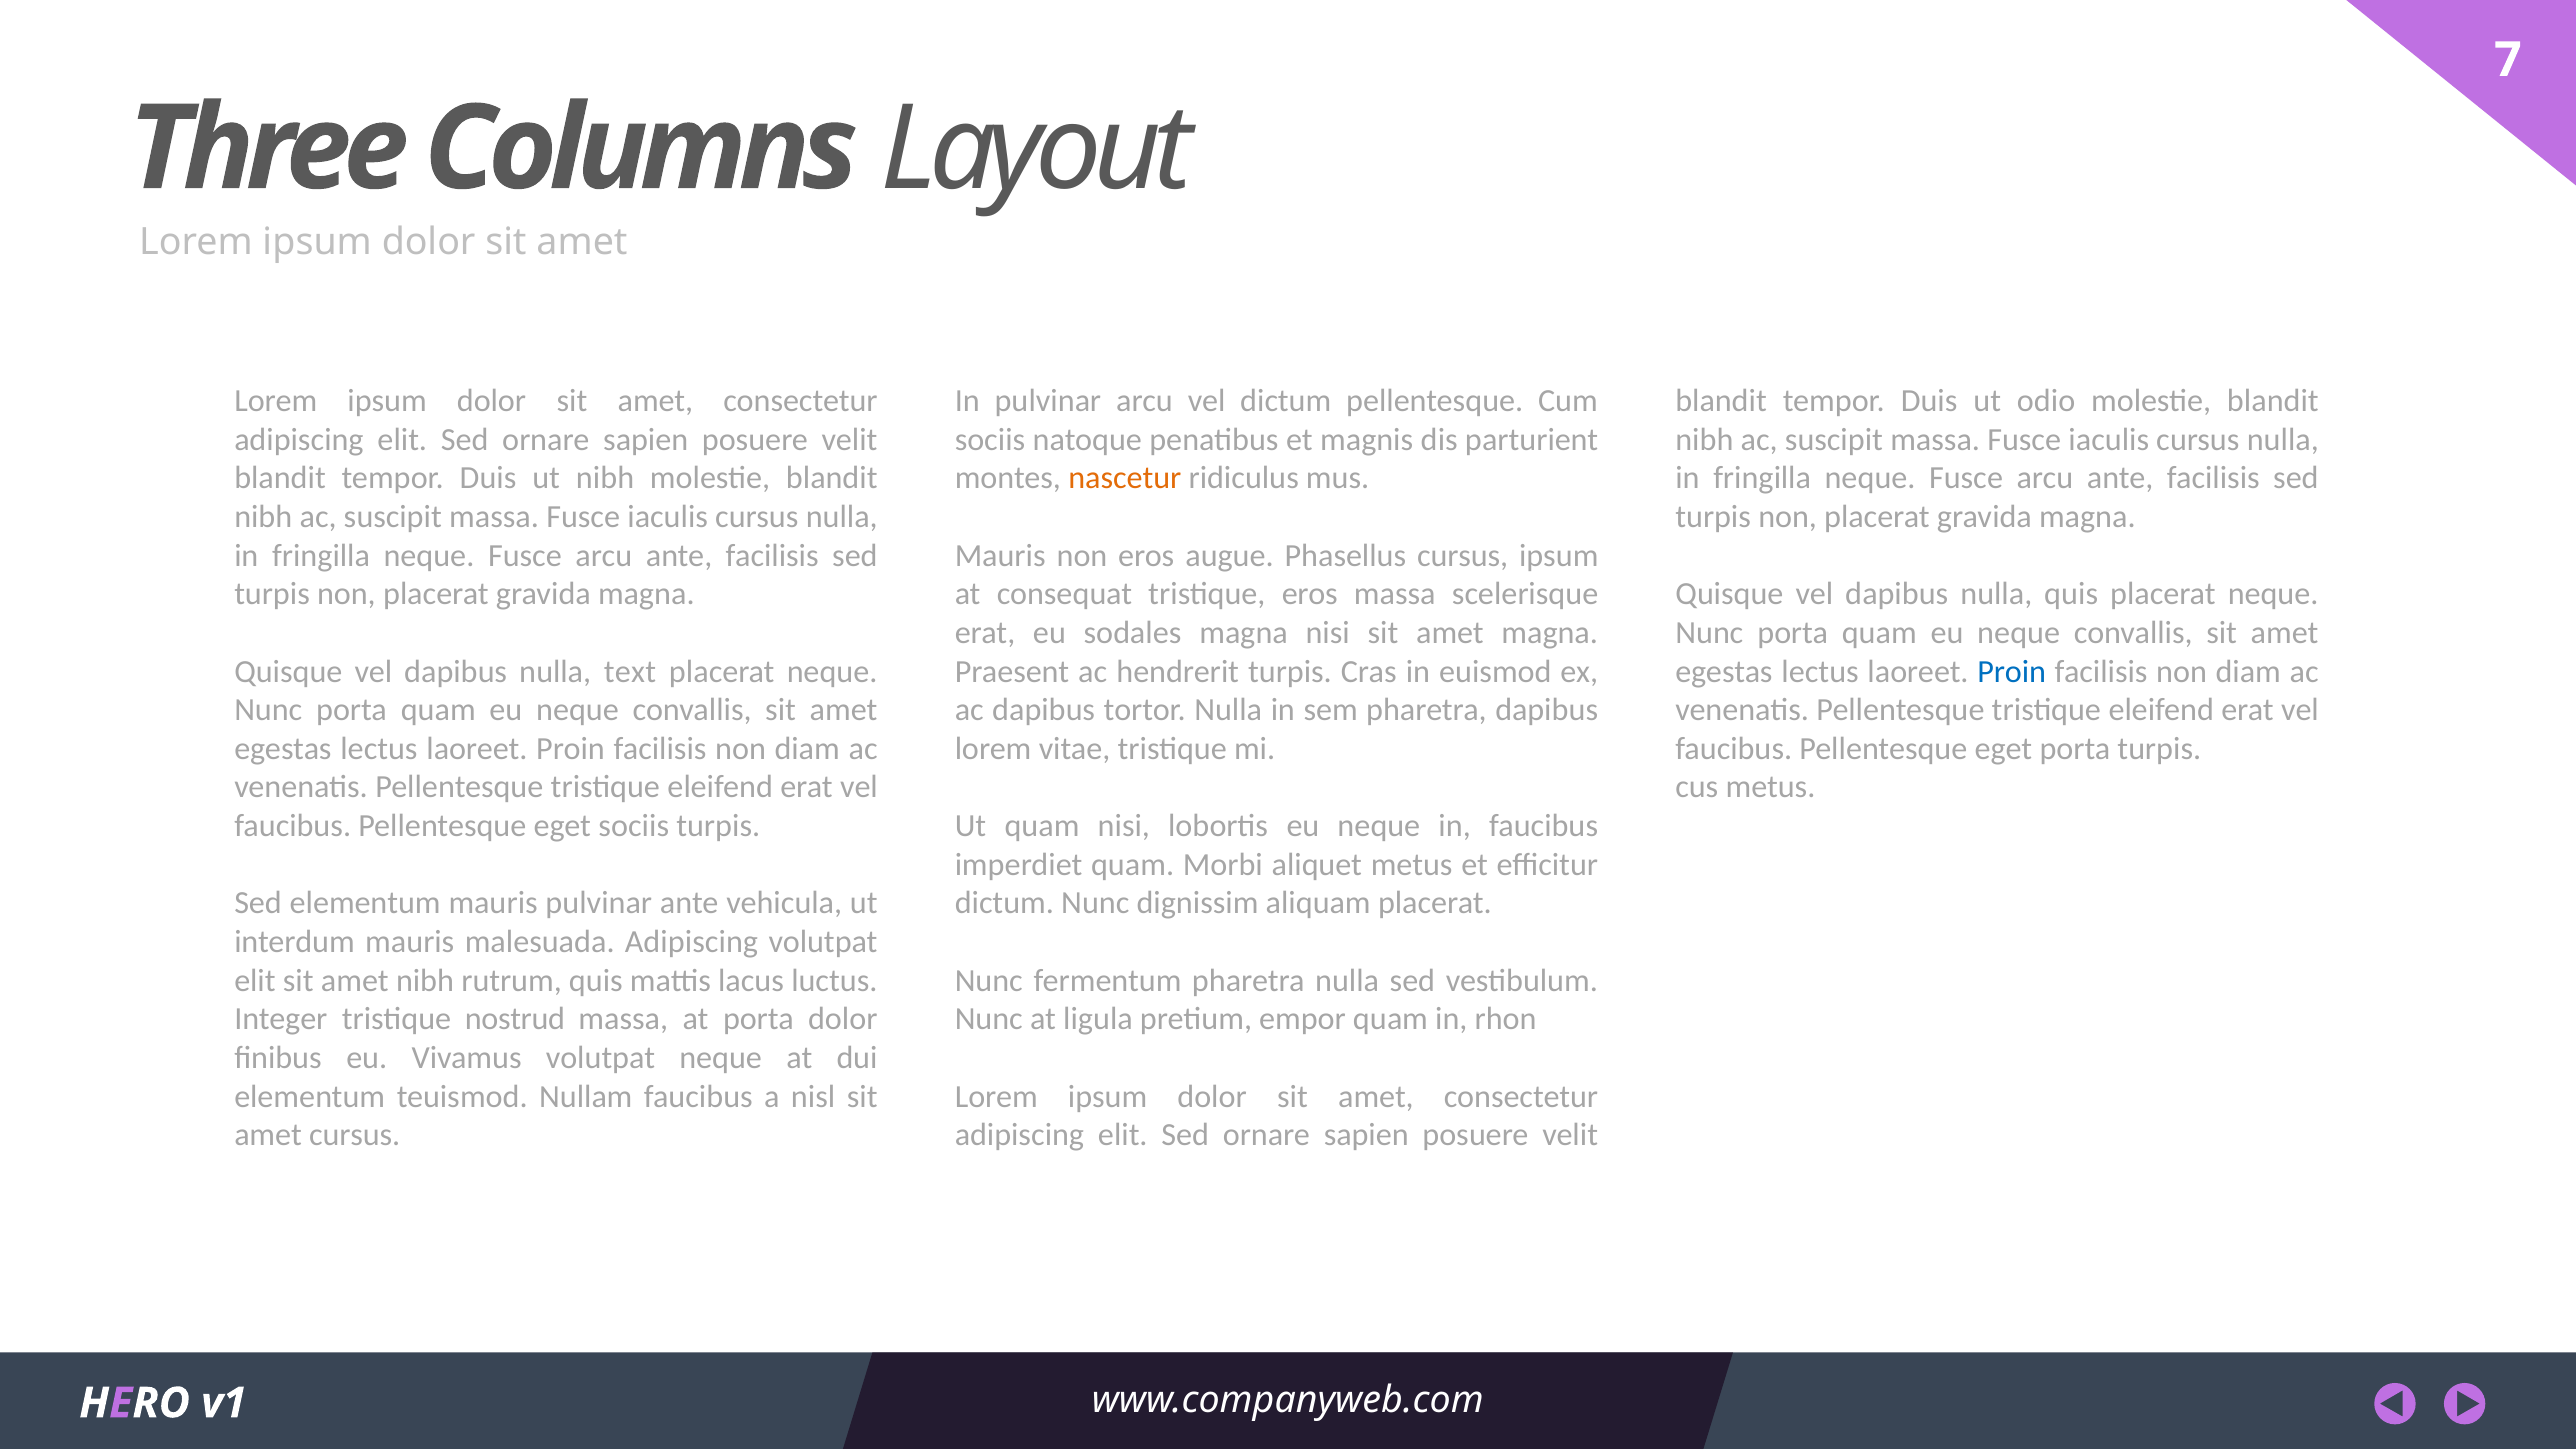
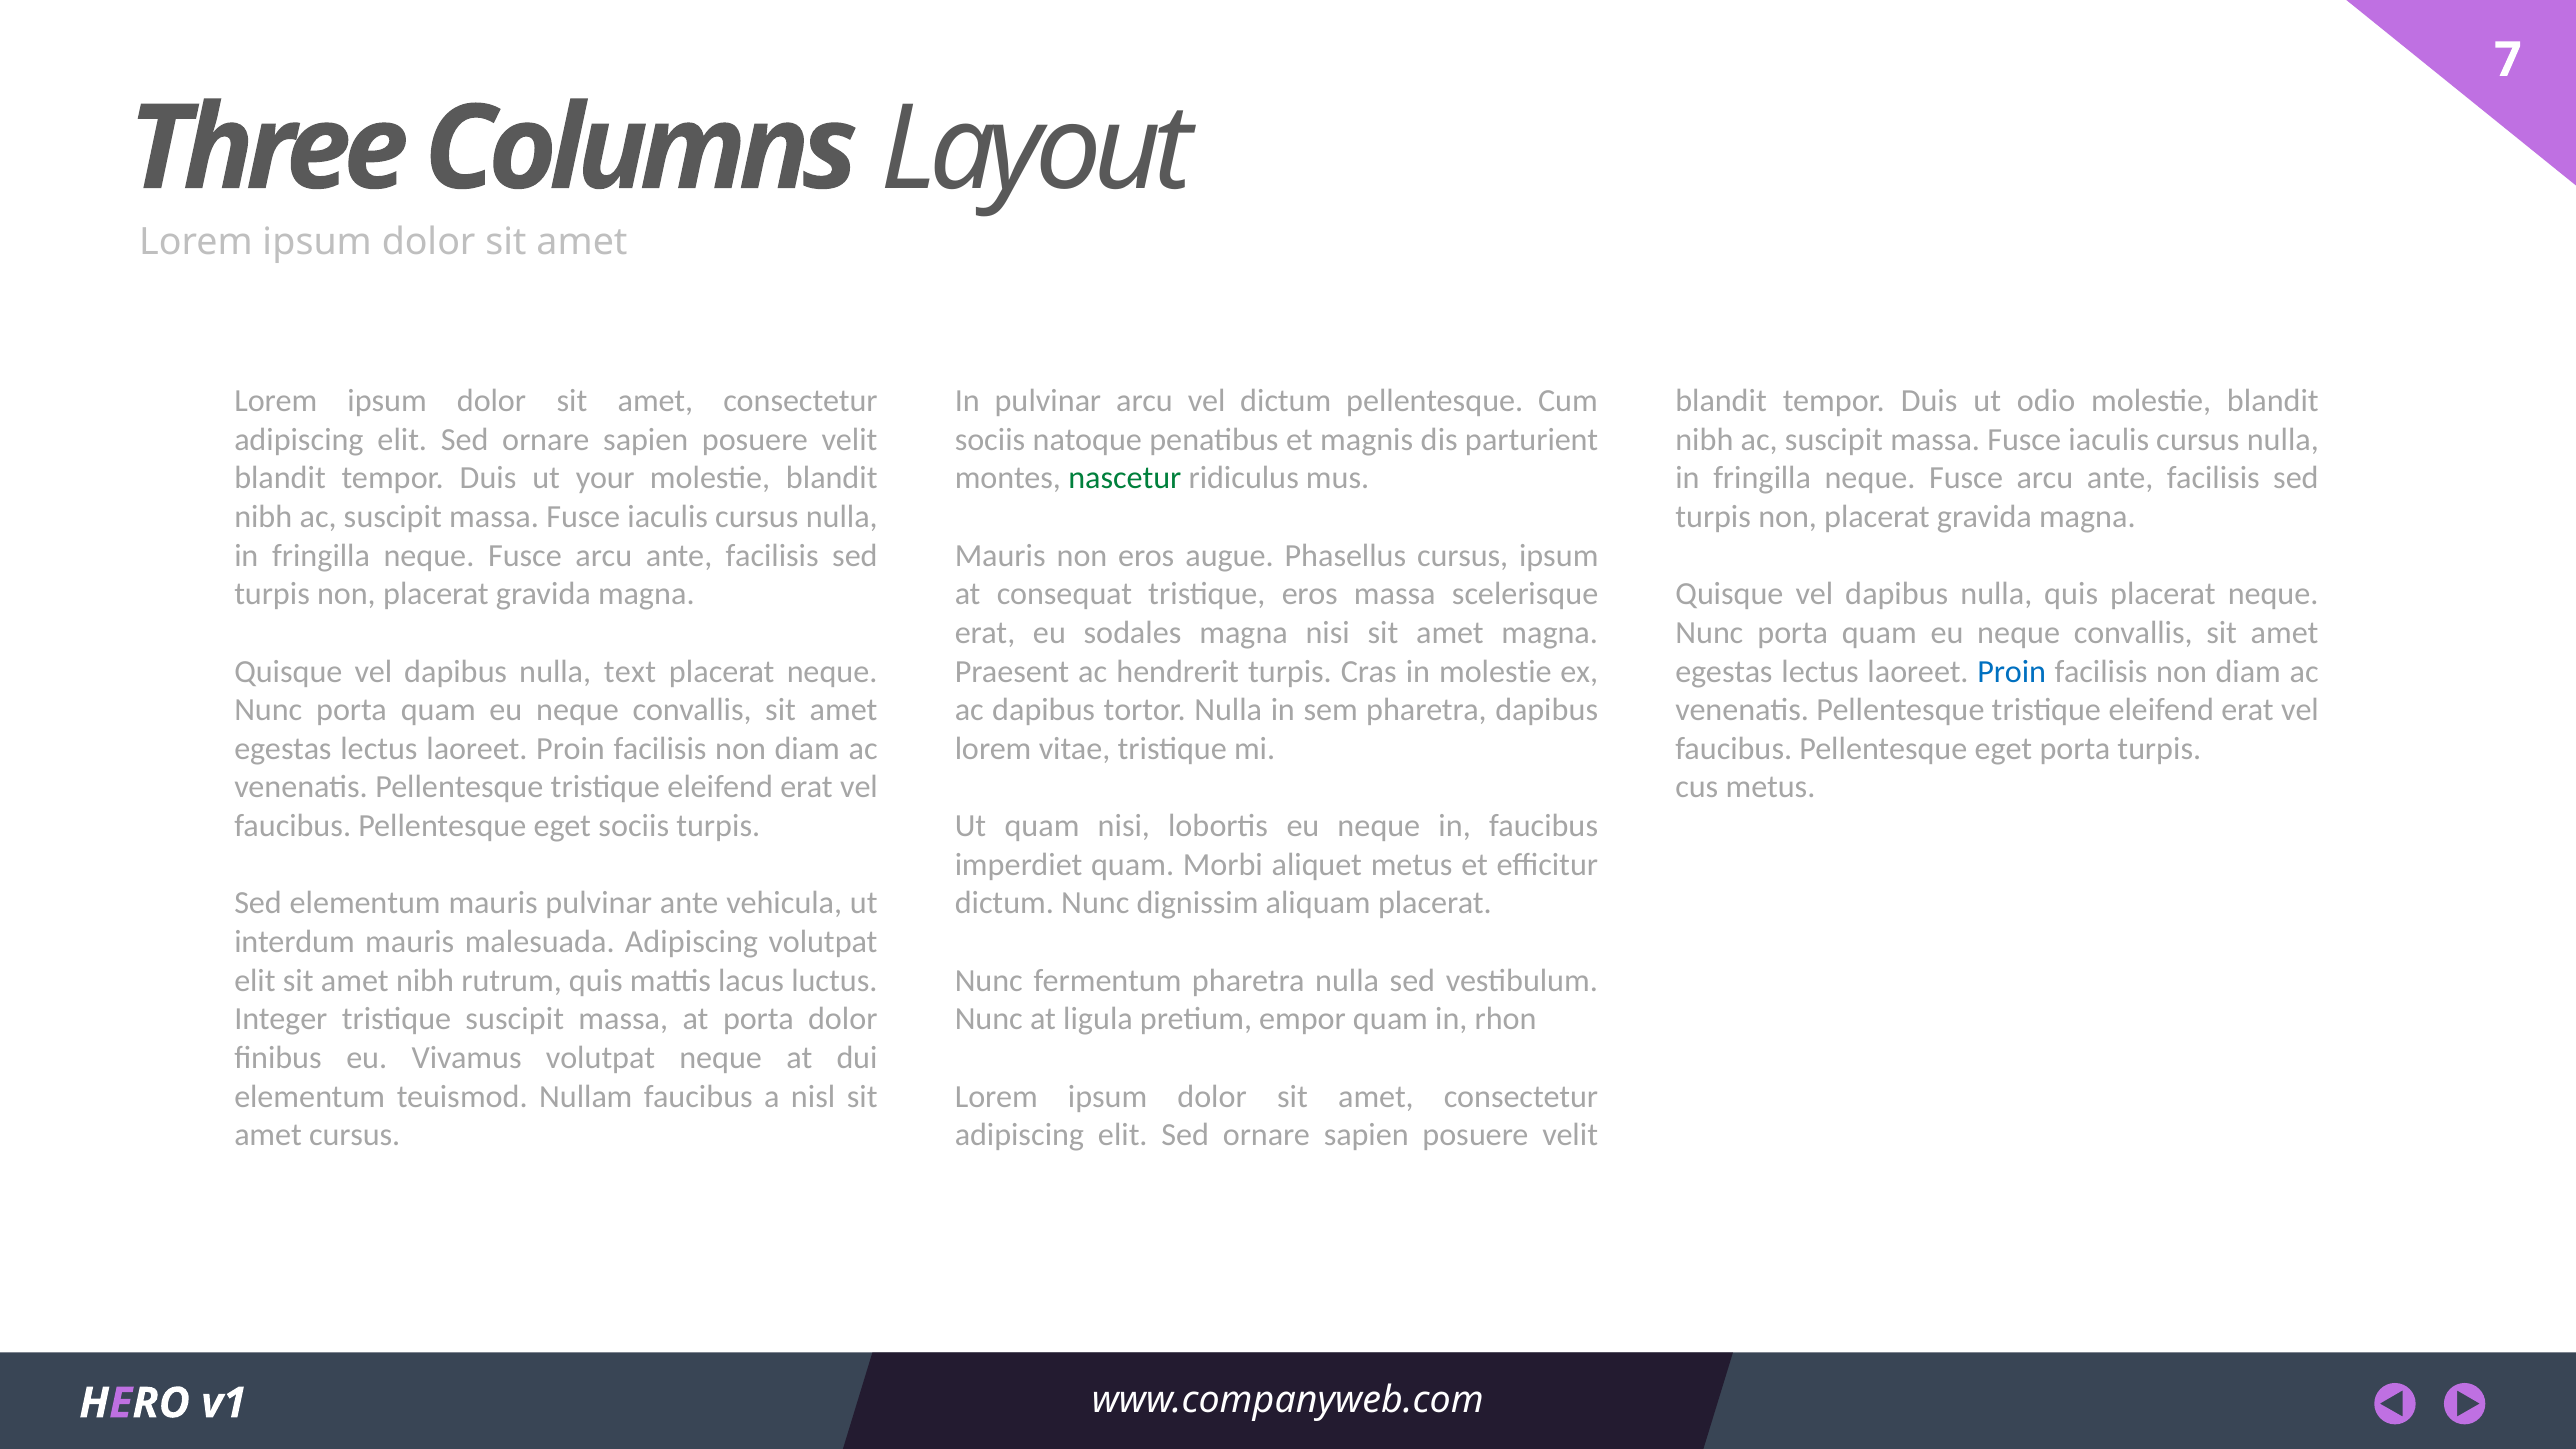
ut nibh: nibh -> your (605, 478)
nascetur colour: orange -> green (1125, 478)
in euismod: euismod -> molestie (1495, 671)
tristique nostrud: nostrud -> suscipit (515, 1019)
